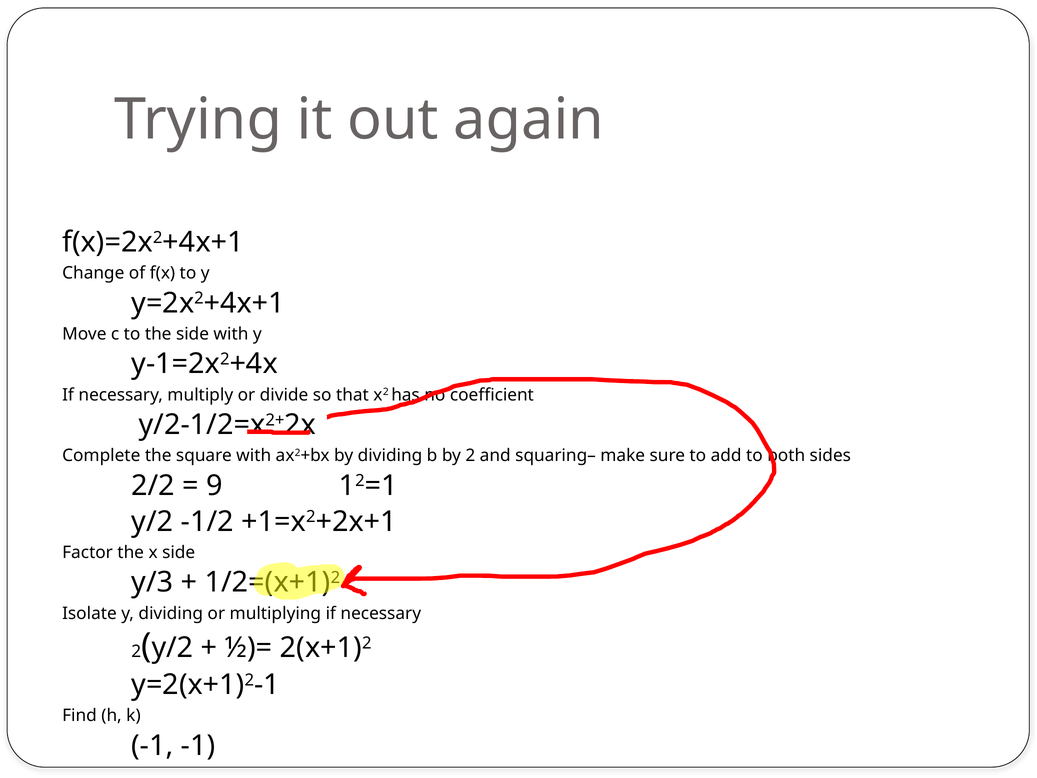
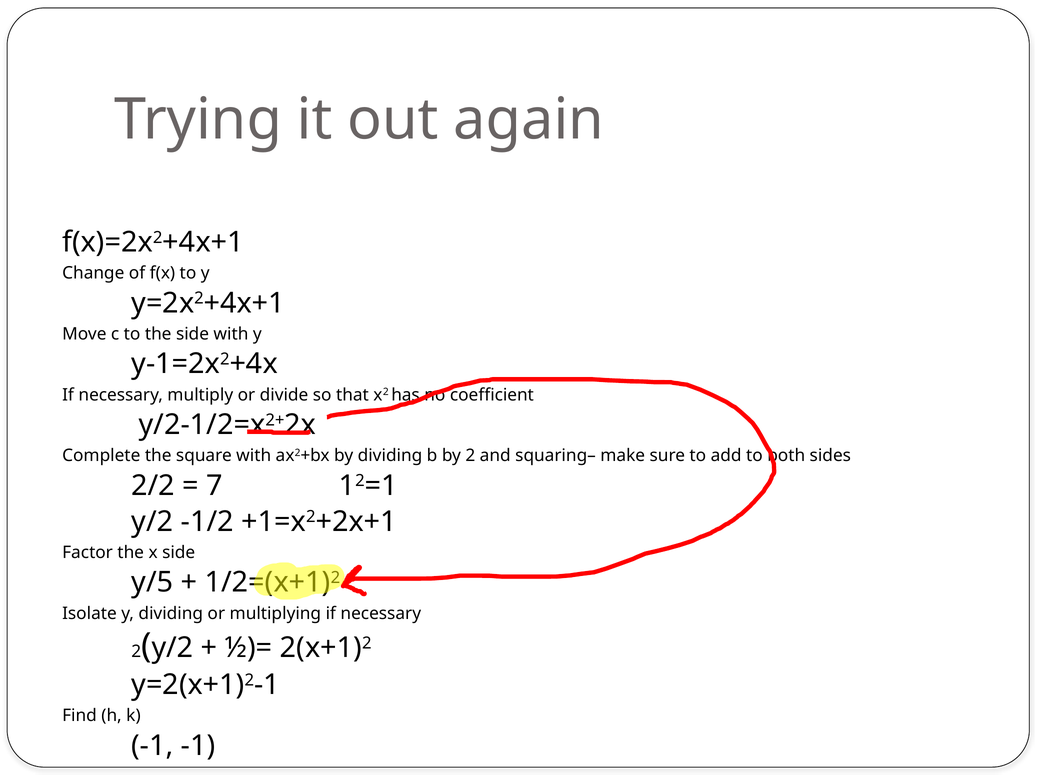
9: 9 -> 7 (215, 485)
y/3: y/3 -> y/5 (152, 582)
